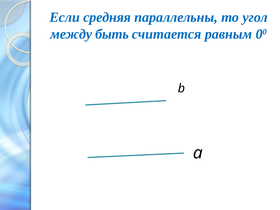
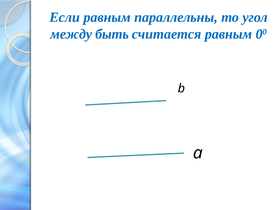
Если средняя: средняя -> равным (107, 17)
